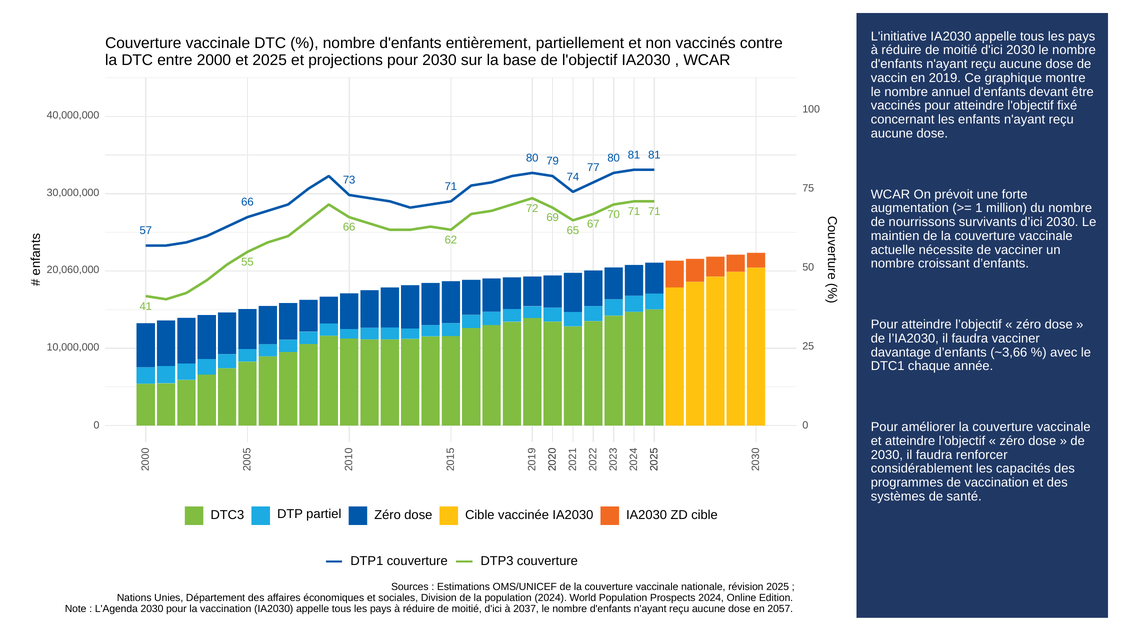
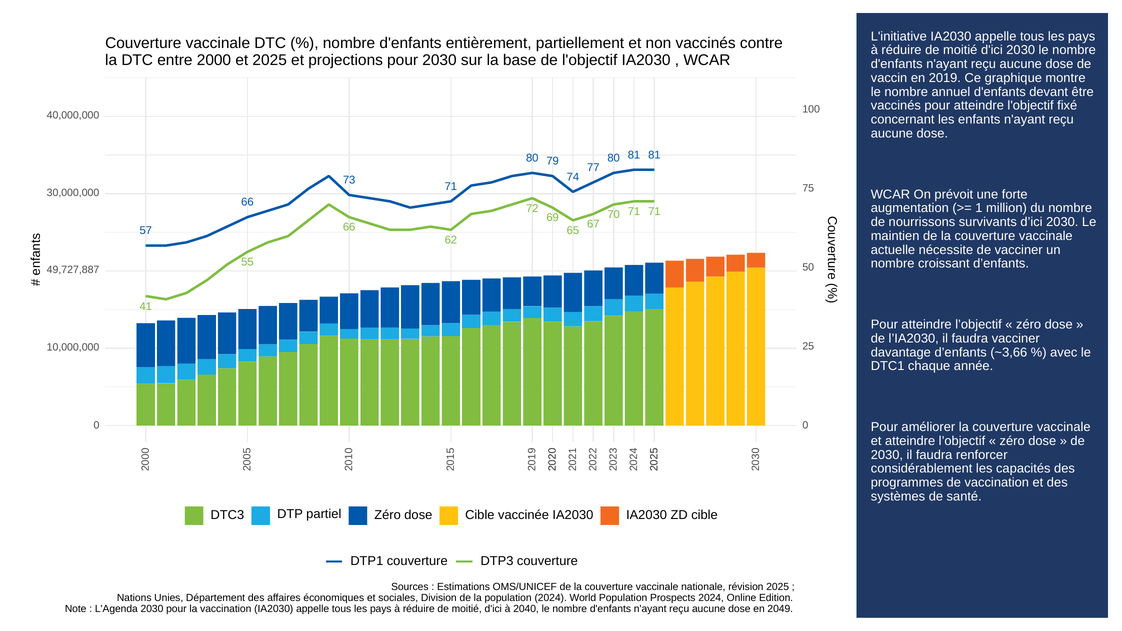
20,060,000: 20,060,000 -> 49,727,887 (73, 270)
2037: 2037 -> 2040 (526, 609)
2057: 2057 -> 2049 (780, 609)
